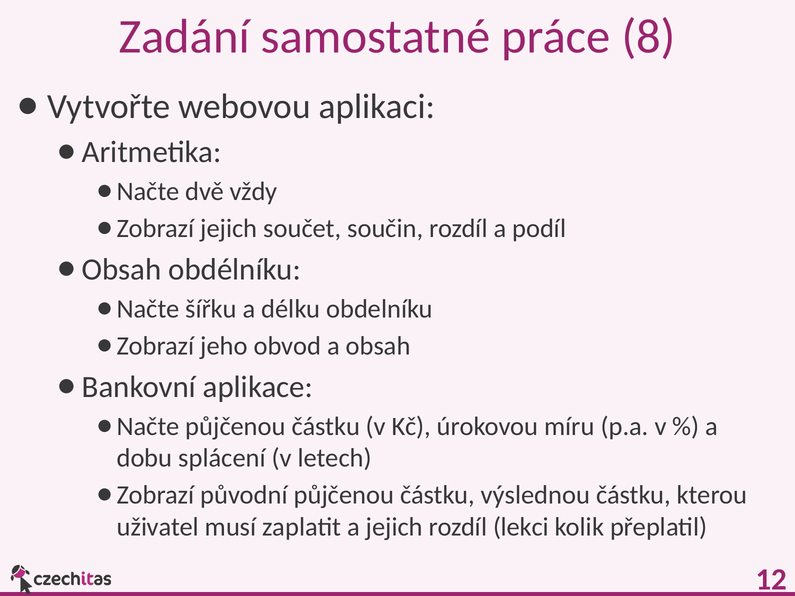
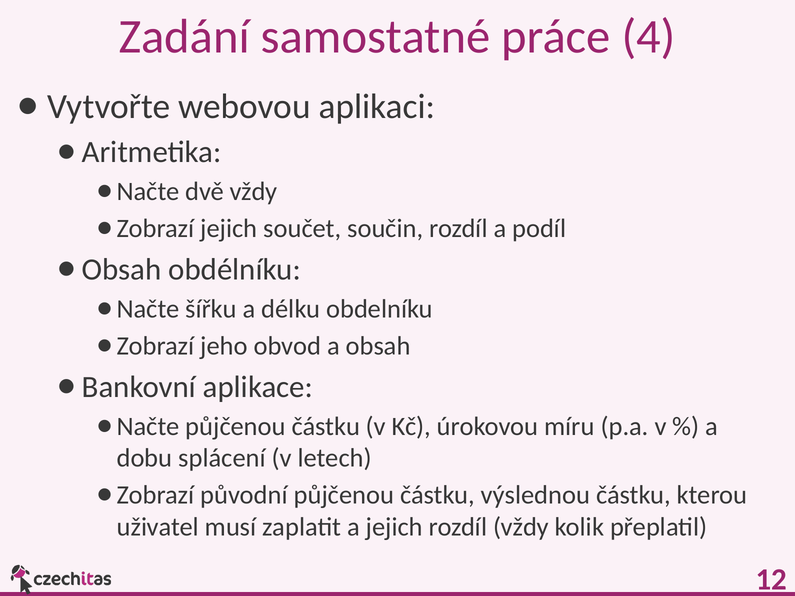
8: 8 -> 4 (649, 37)
rozdíl lekci: lekci -> vždy (521, 527)
